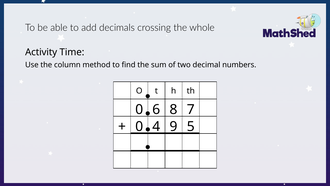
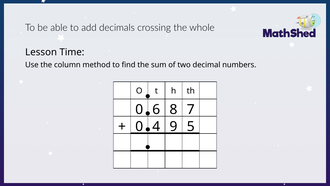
Activity: Activity -> Lesson (41, 52)
